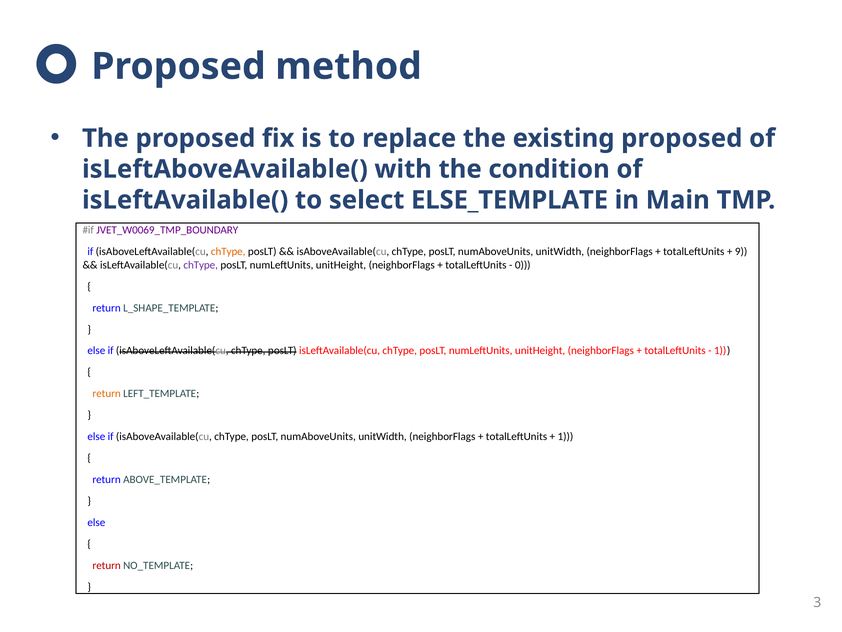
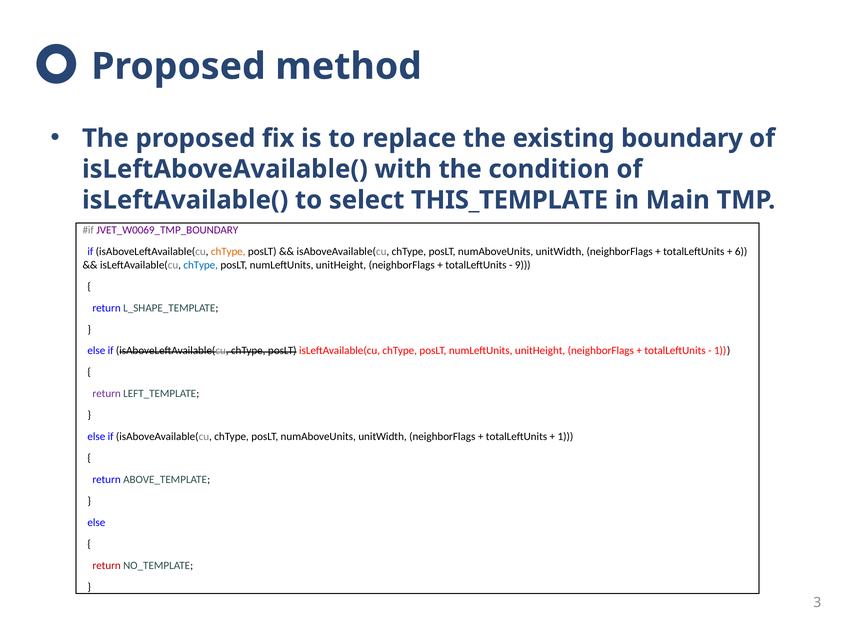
existing proposed: proposed -> boundary (682, 138)
ELSE_TEMPLATE: ELSE_TEMPLATE -> THIS_TEMPLATE (510, 200)
9: 9 -> 6 (741, 251)
chType colour: purple -> blue (201, 265)
0: 0 -> 9 (523, 265)
return colour: orange -> purple (107, 393)
